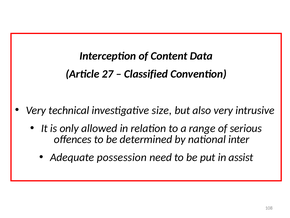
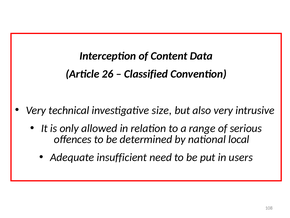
27: 27 -> 26 (108, 74)
inter: inter -> local (239, 139)
possession: possession -> insufficient (122, 157)
assist: assist -> users (241, 157)
